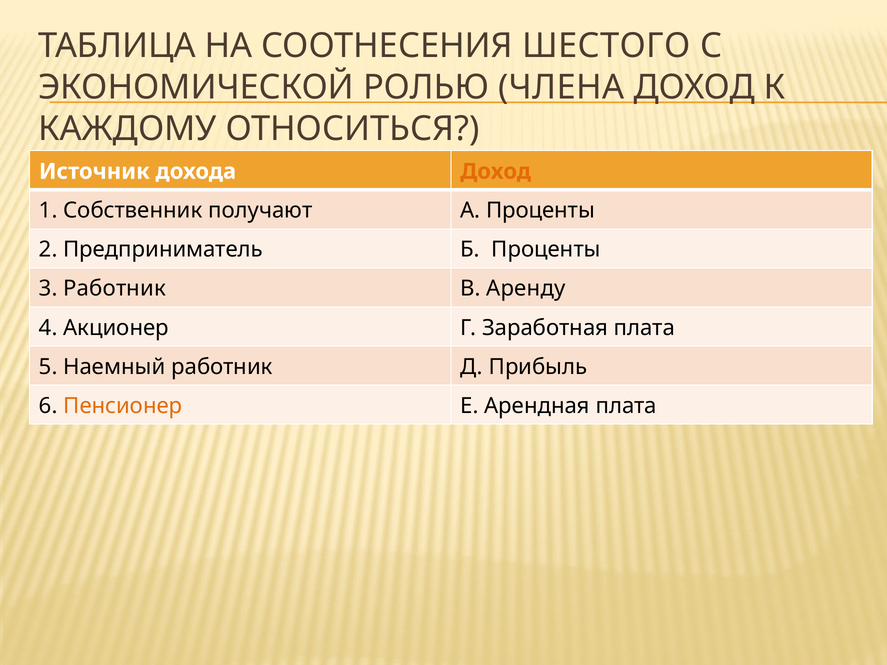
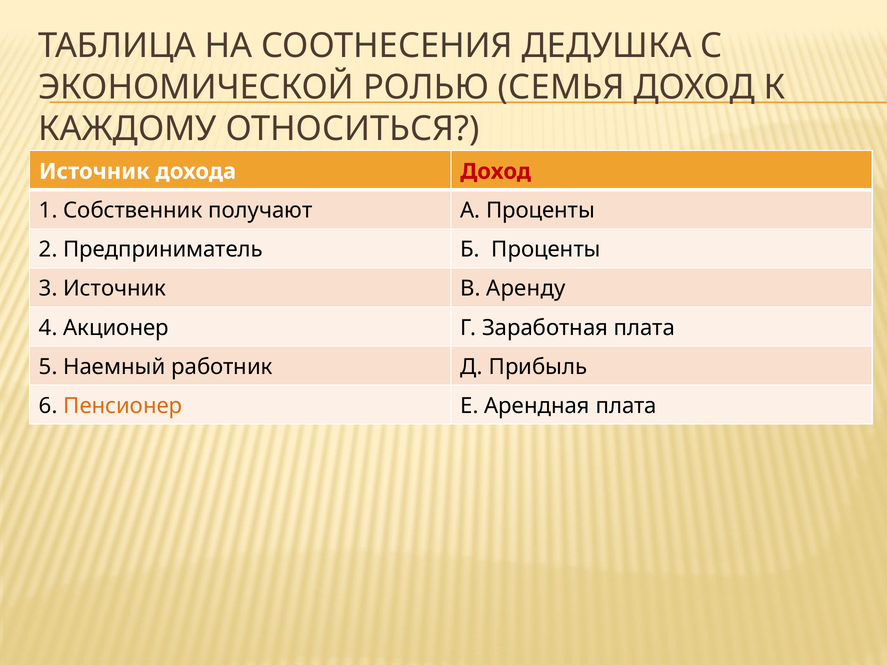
ШЕСТОГО: ШЕСТОГО -> ДЕДУШКА (607, 46)
ЧЛЕНА: ЧЛЕНА -> СЕМЬЯ (561, 87)
Доход colour: orange -> red (496, 172)
3 Работник: Работник -> Источник (115, 289)
